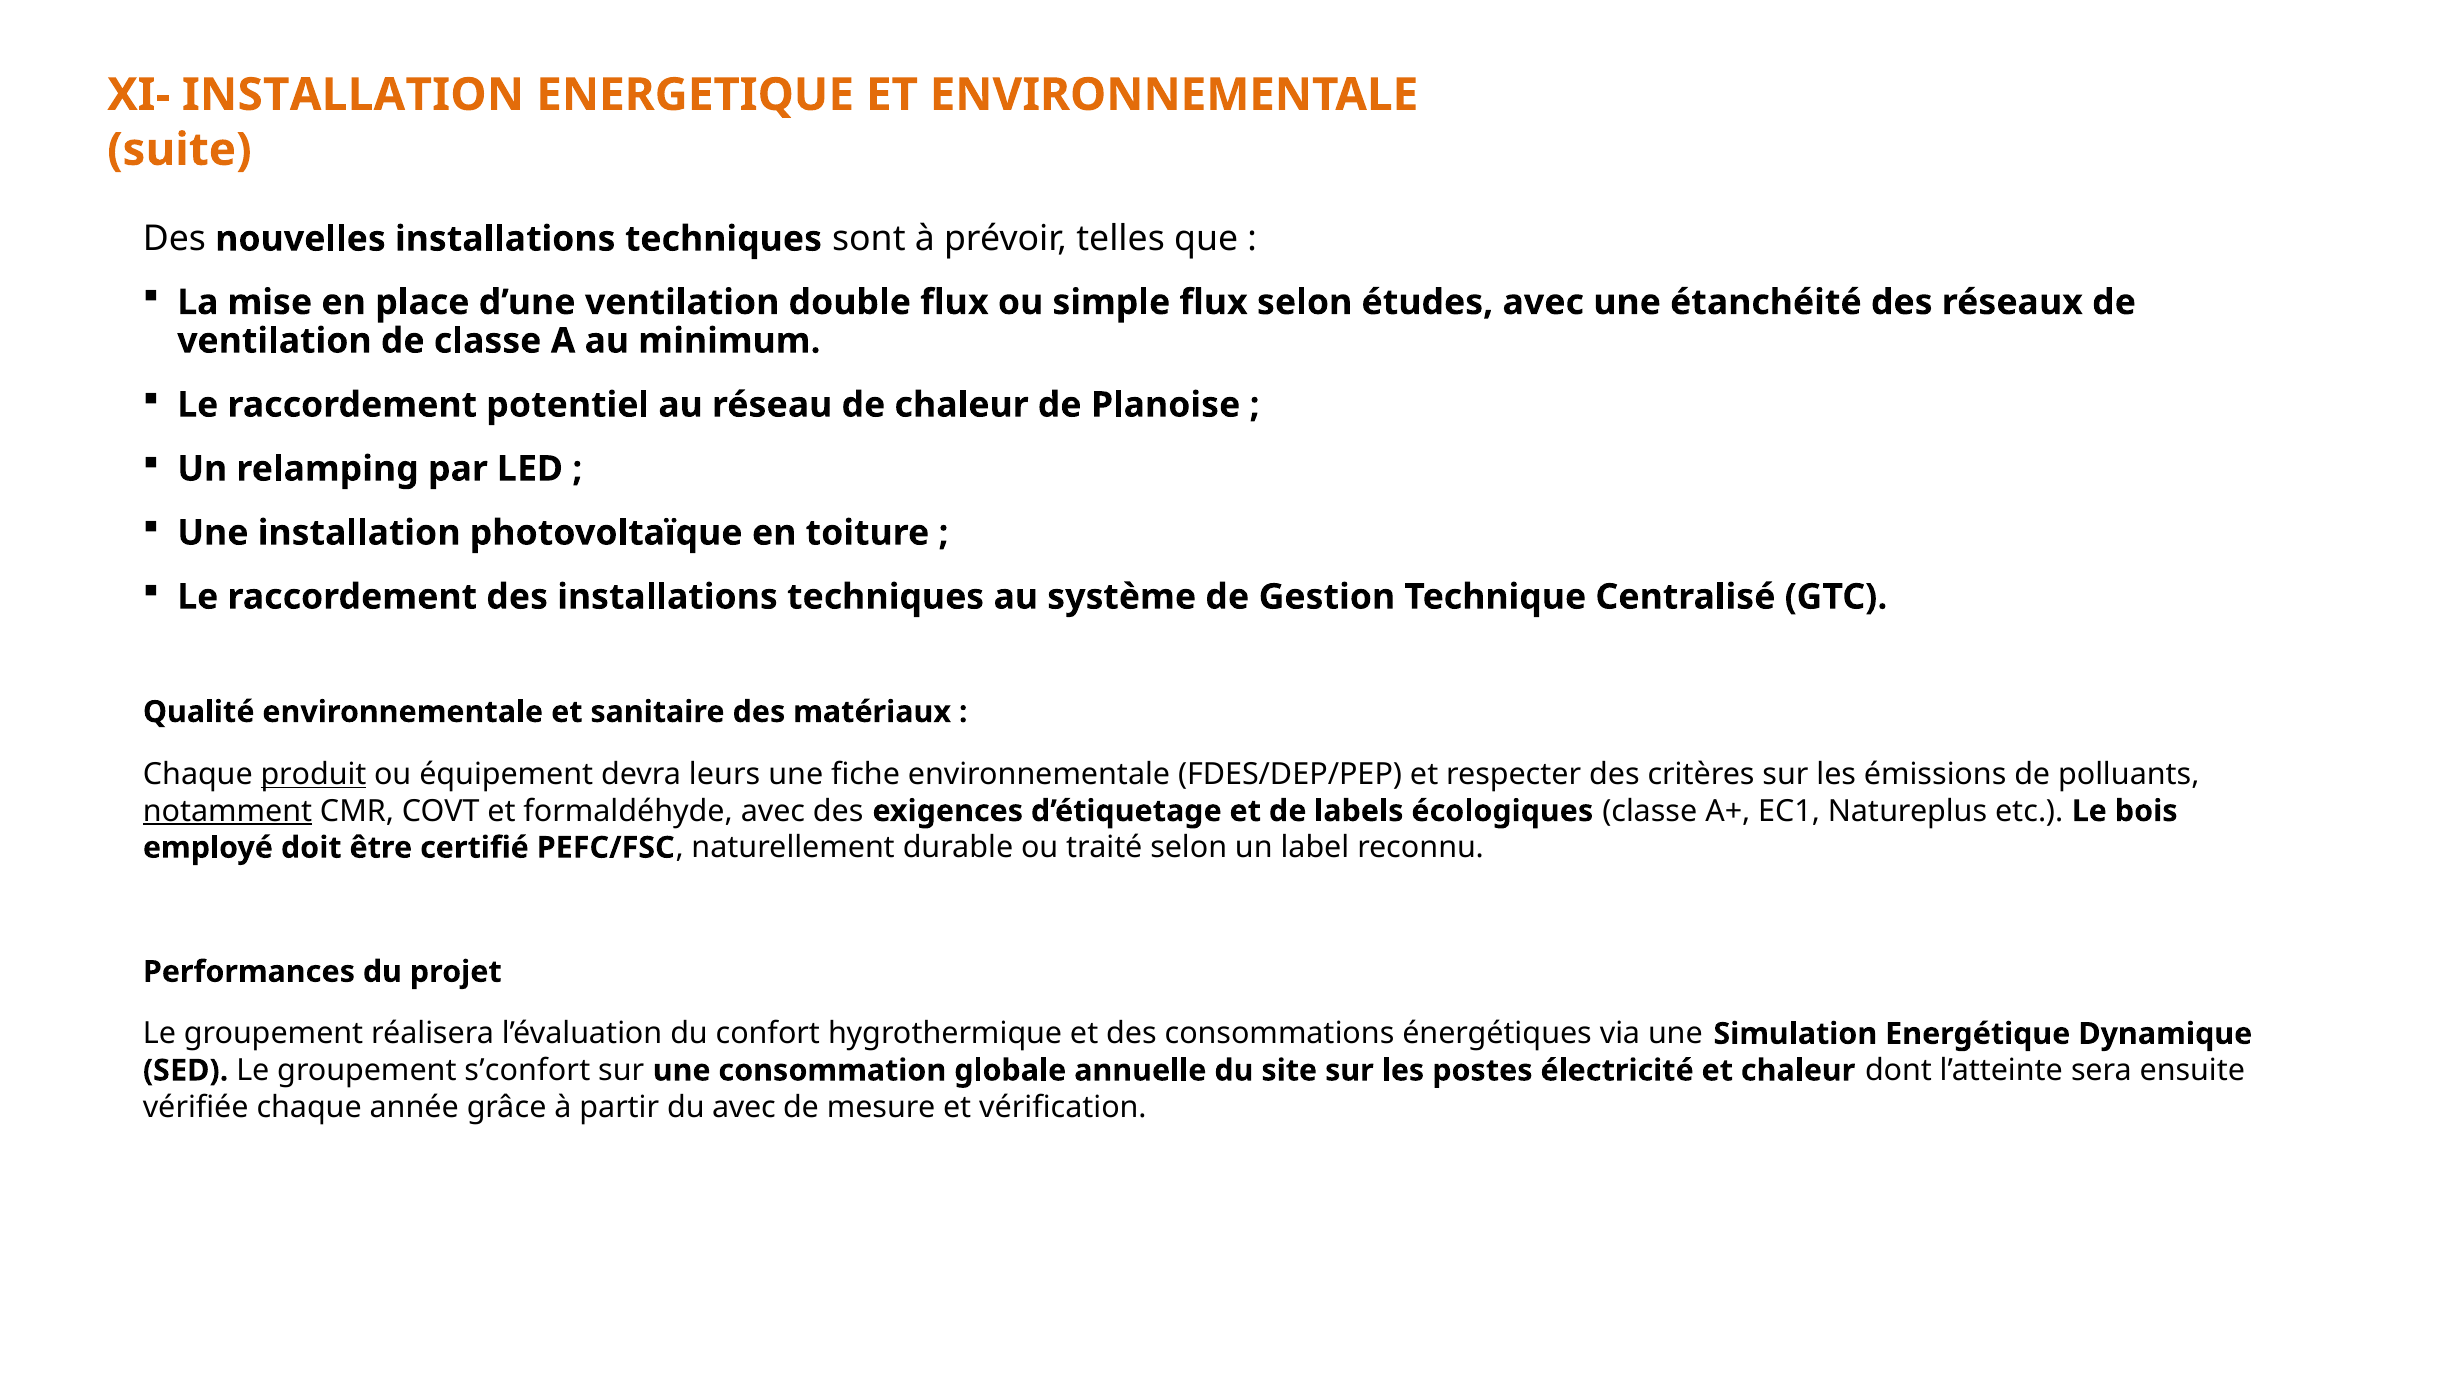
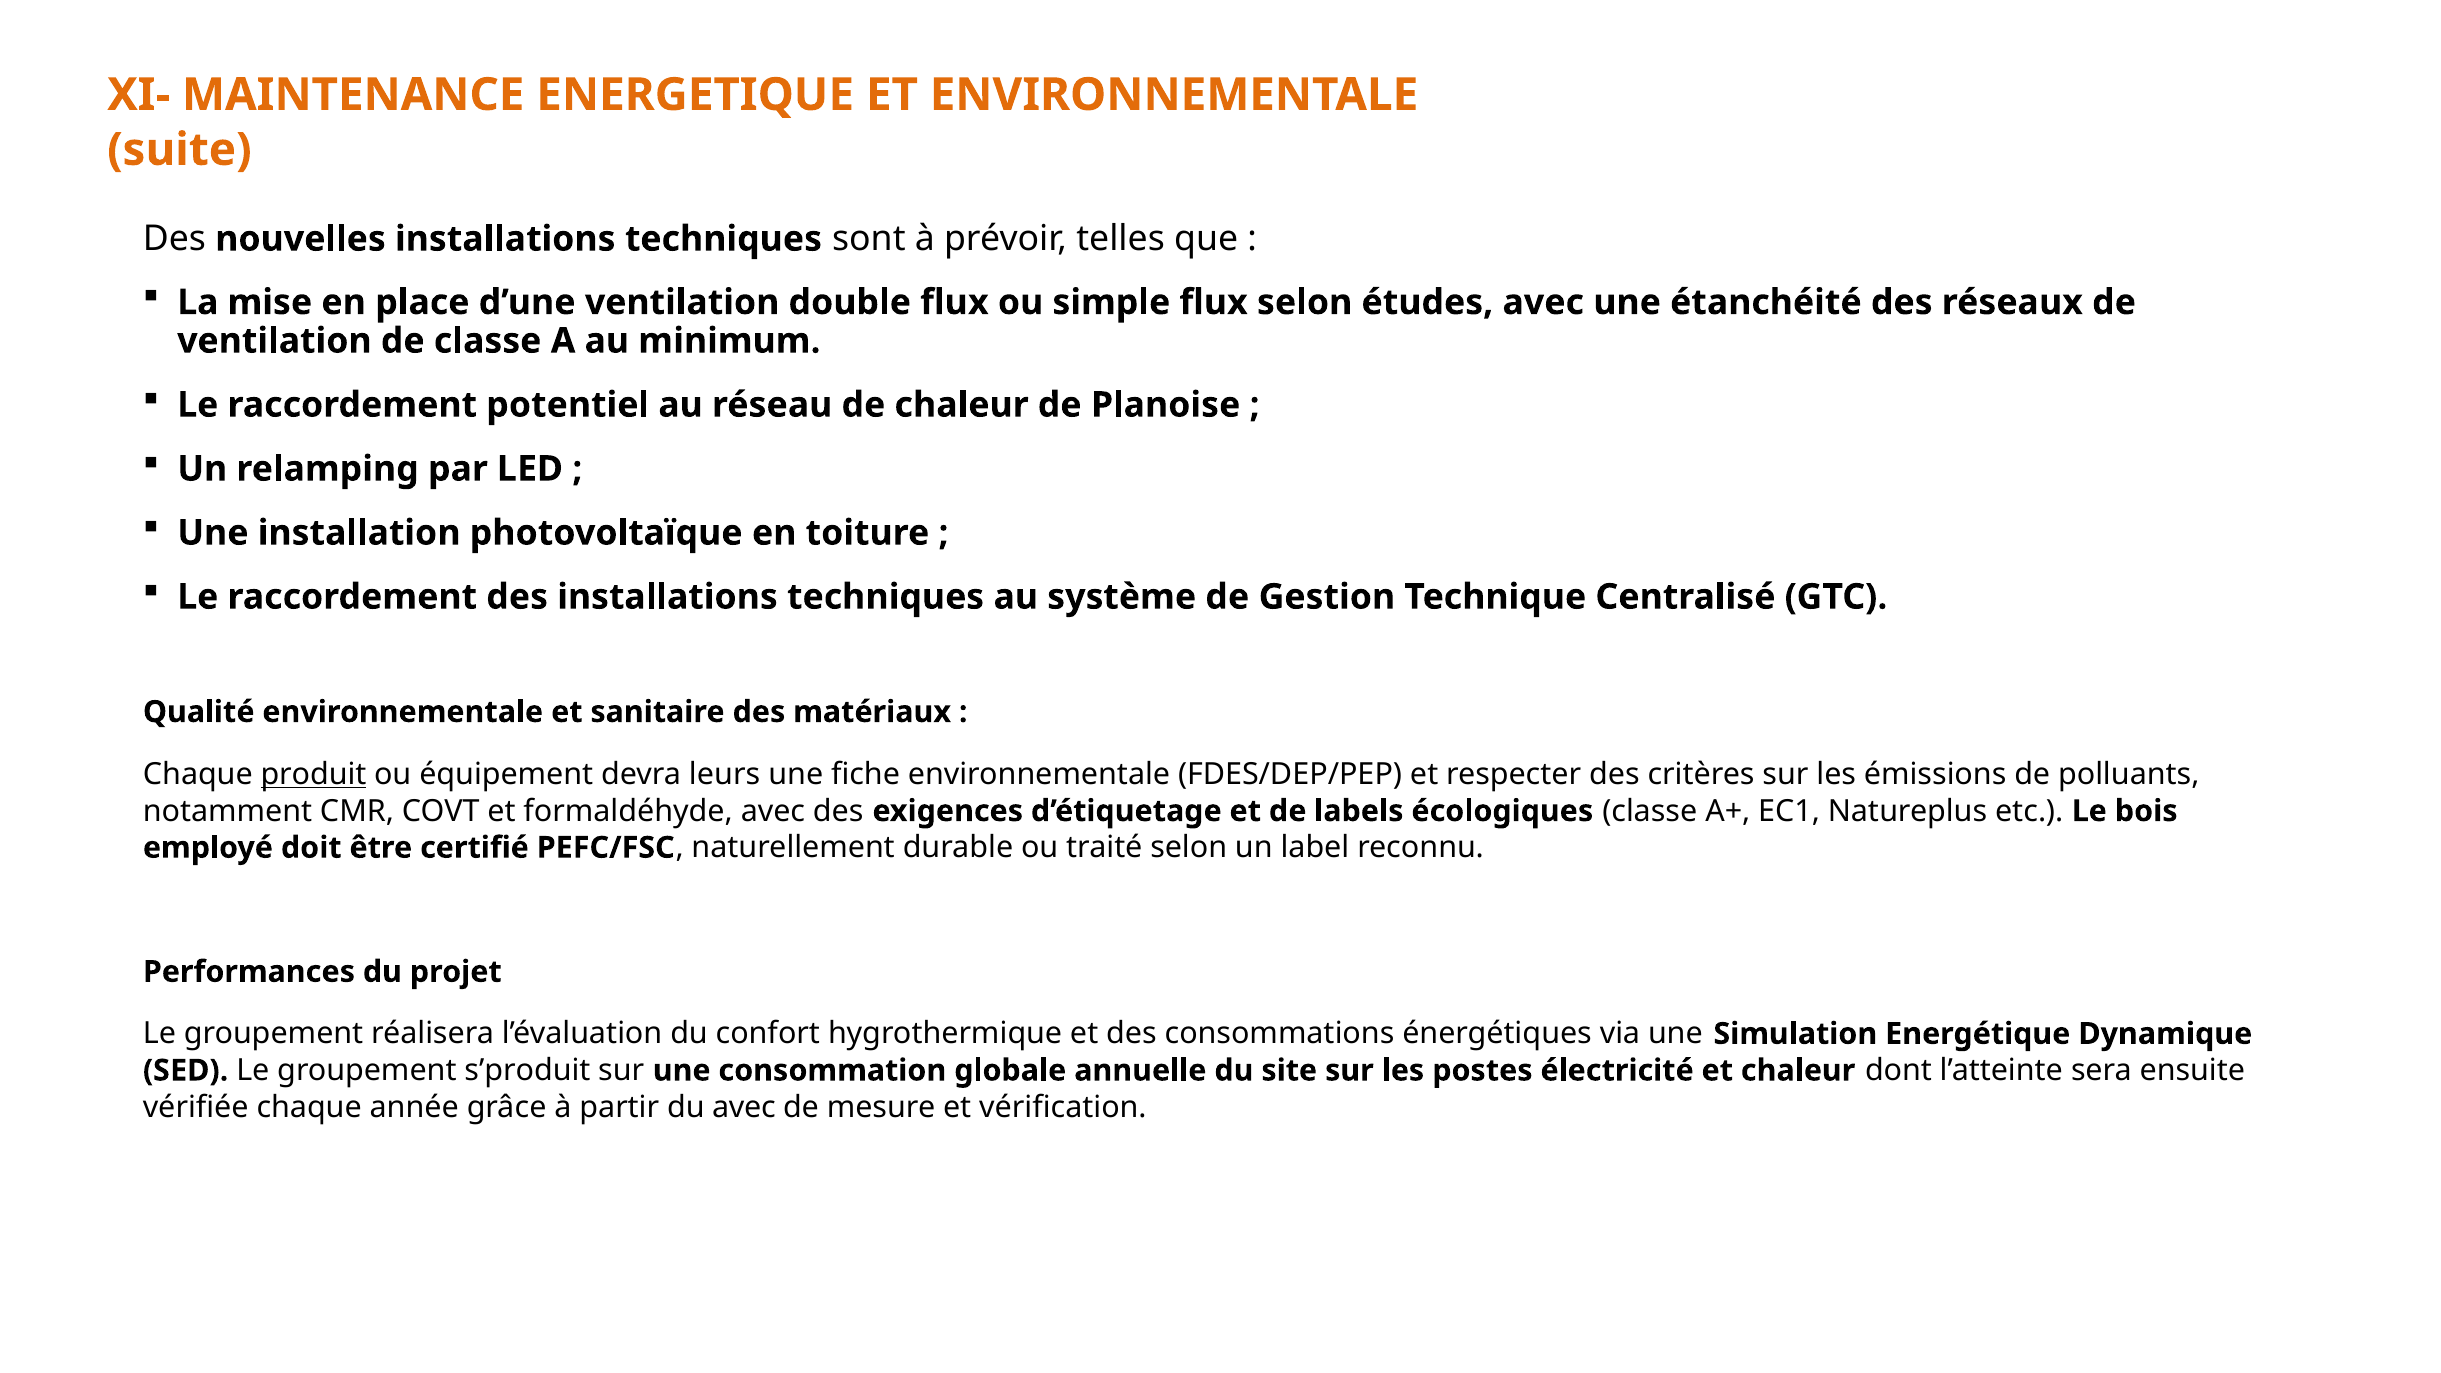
XI- INSTALLATION: INSTALLATION -> MAINTENANCE (353, 95)
notamment underline: present -> none (228, 811)
s’confort: s’confort -> s’produit (527, 1071)
